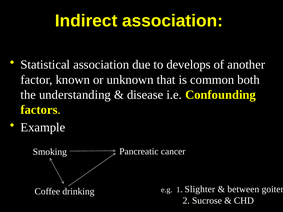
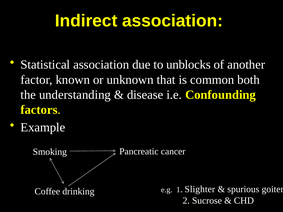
develops: develops -> unblocks (189, 65)
between: between -> spurious (243, 189)
